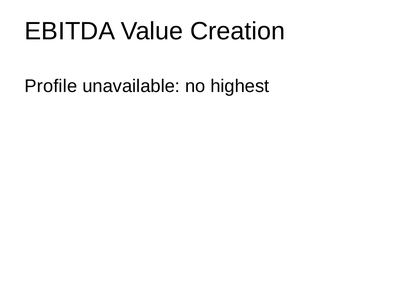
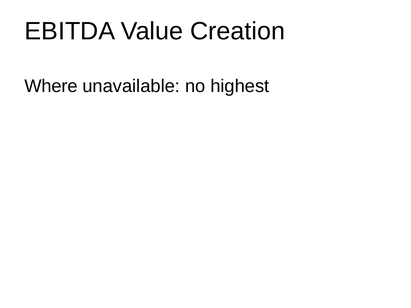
Profile: Profile -> Where (51, 86)
